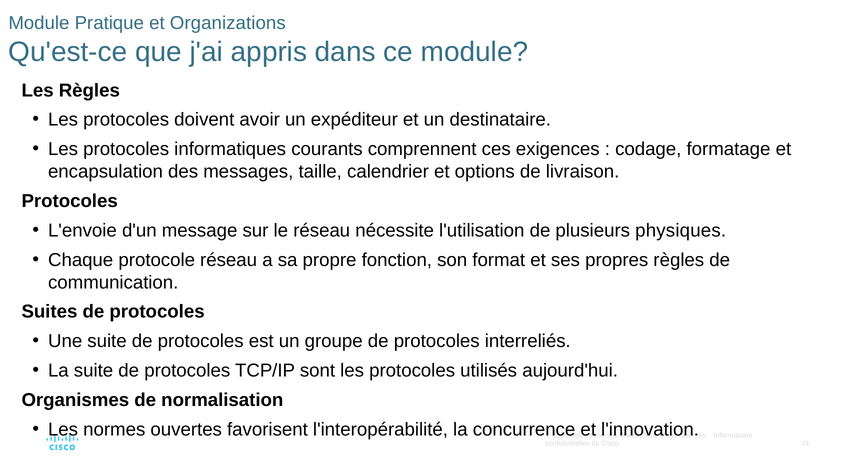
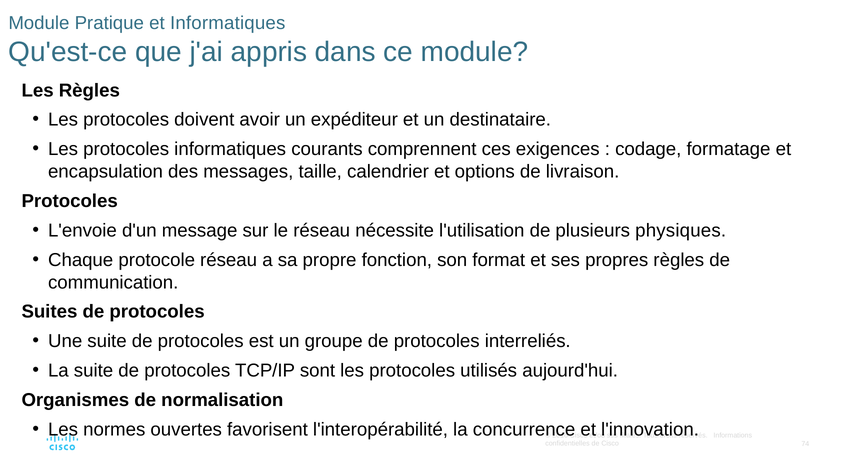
et Organizations: Organizations -> Informatiques (228, 23)
